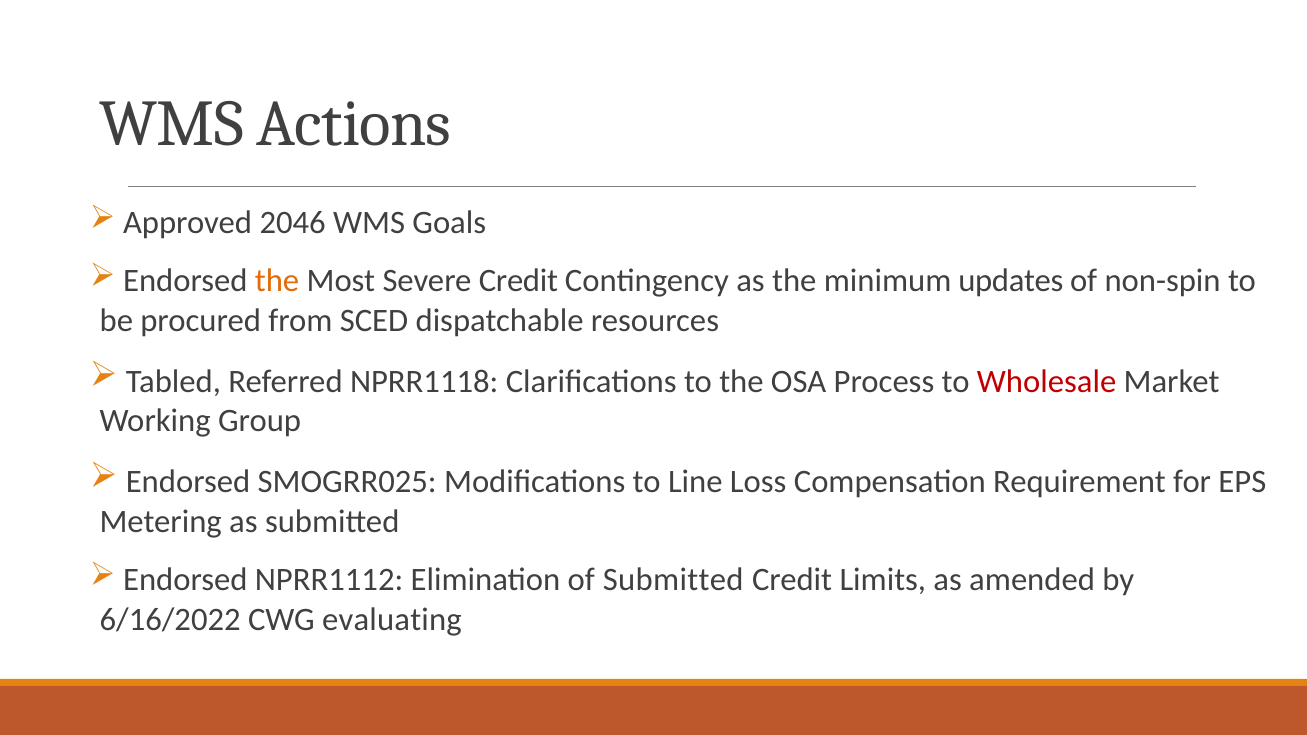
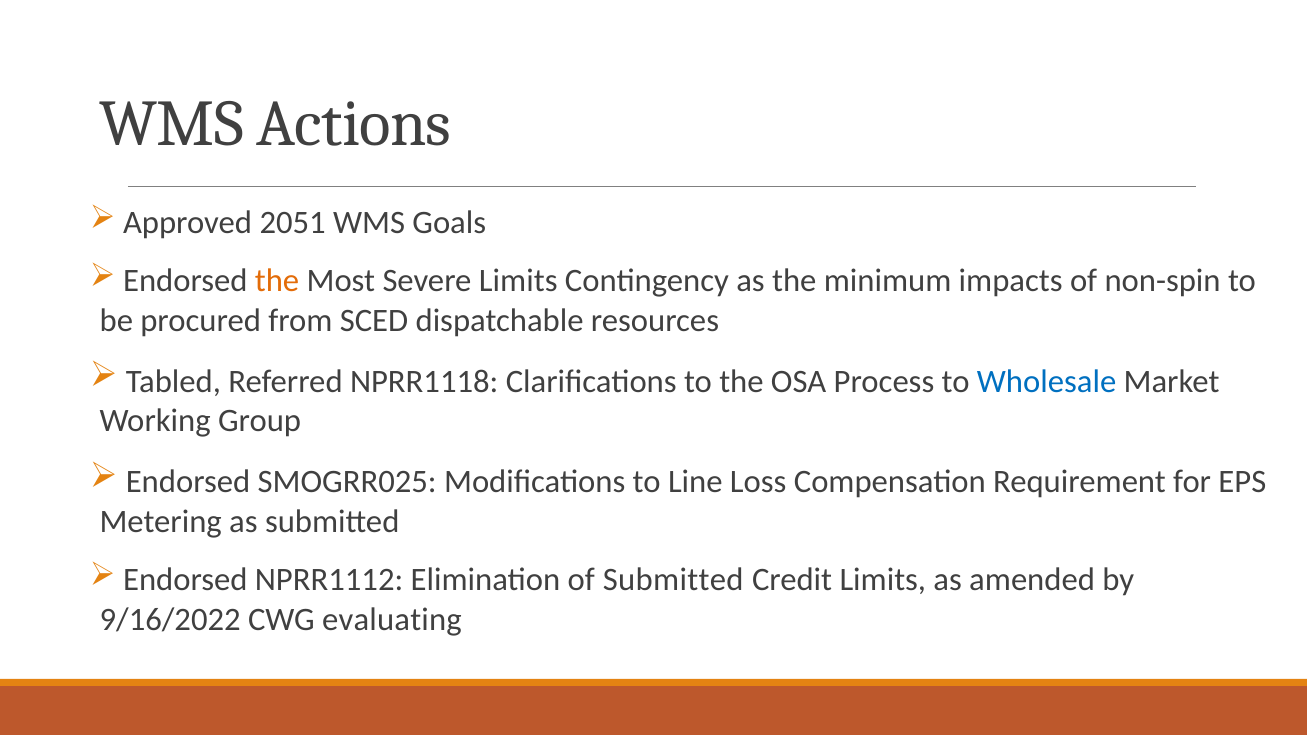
2046: 2046 -> 2051 (293, 223)
Severe Credit: Credit -> Limits (518, 281)
updates: updates -> impacts (1011, 281)
Wholesale colour: red -> blue (1047, 381)
6/16/2022: 6/16/2022 -> 9/16/2022 (170, 619)
